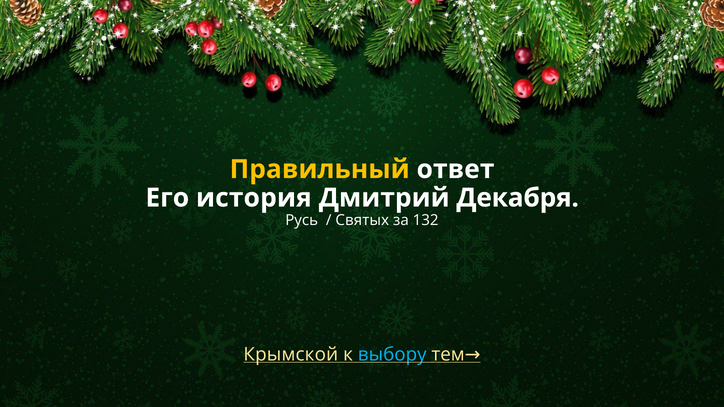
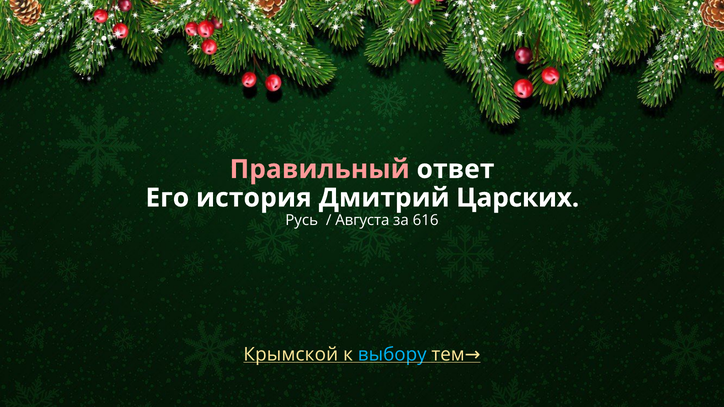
Правильный colour: yellow -> pink (320, 169)
Декабря: Декабря -> Царских (518, 198)
Святых: Святых -> Августа (362, 220)
132: 132 -> 616 (426, 220)
